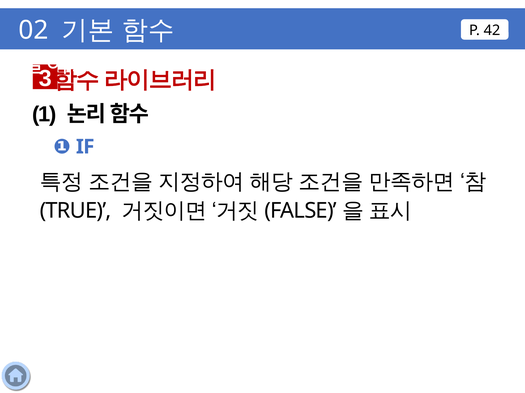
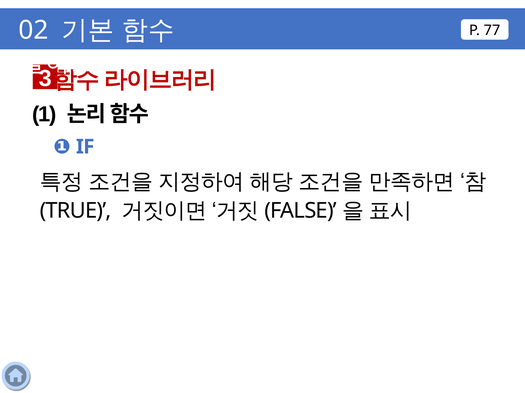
42: 42 -> 77 (492, 31)
